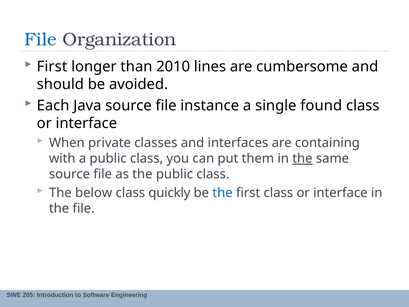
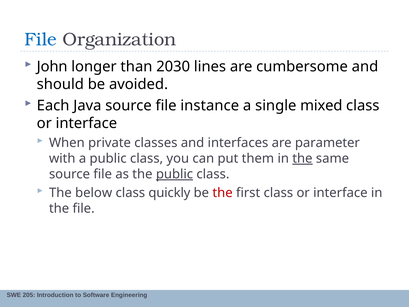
First: First -> John (52, 67)
2010: 2010 -> 2030 (173, 67)
found: found -> mixed (321, 105)
containing: containing -> parameter (327, 143)
public underline: none -> present (175, 174)
the colour: blue -> red (223, 193)
